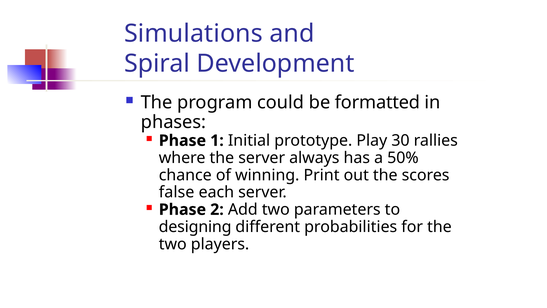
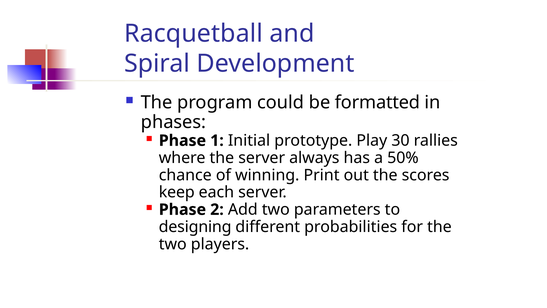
Simulations: Simulations -> Racquetball (193, 34)
false: false -> keep (177, 192)
